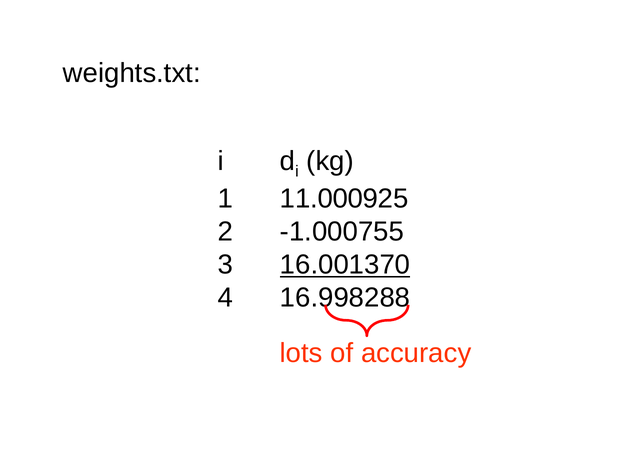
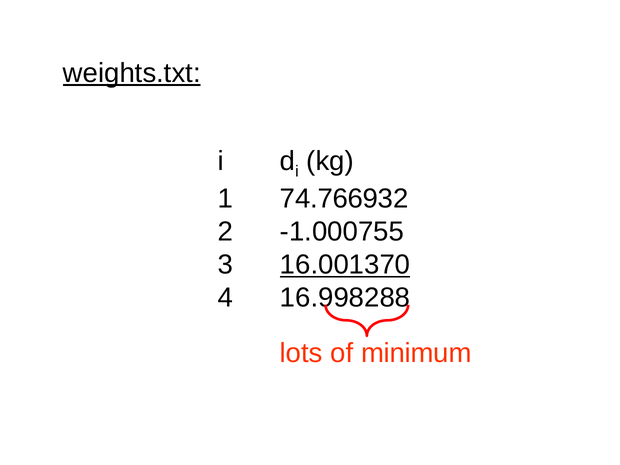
weights.txt underline: none -> present (132, 73)
11.000925: 11.000925 -> 74.766932 (344, 199)
accuracy: accuracy -> minimum (416, 353)
